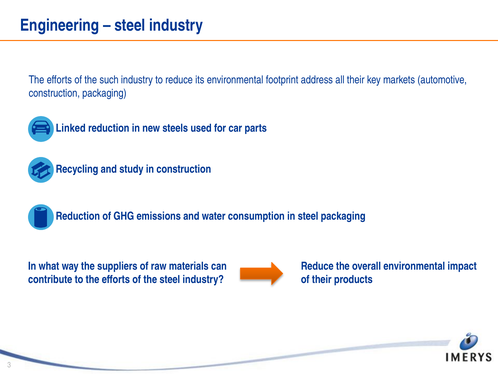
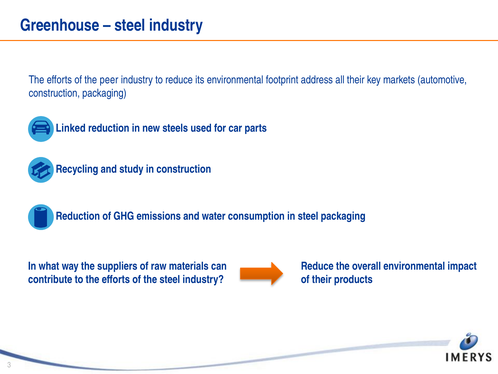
Engineering: Engineering -> Greenhouse (60, 25)
such: such -> peer (109, 80)
